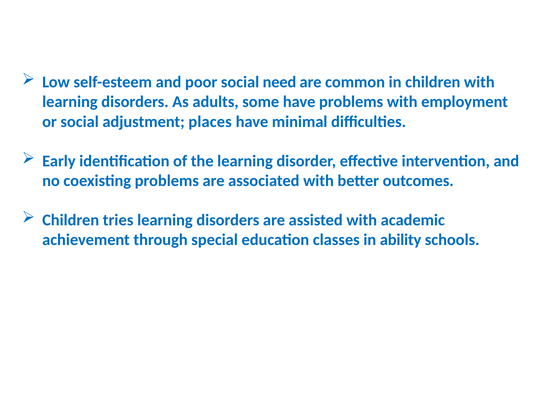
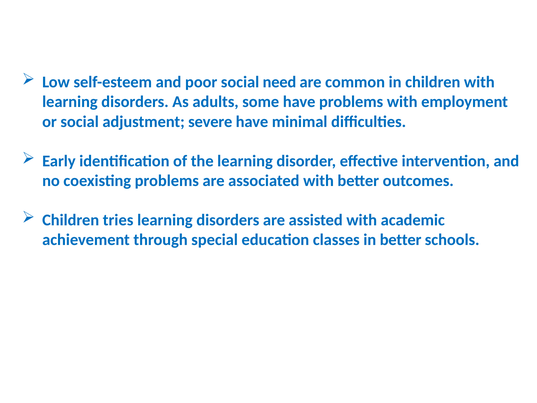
places: places -> severe (210, 122)
in ability: ability -> better (401, 240)
